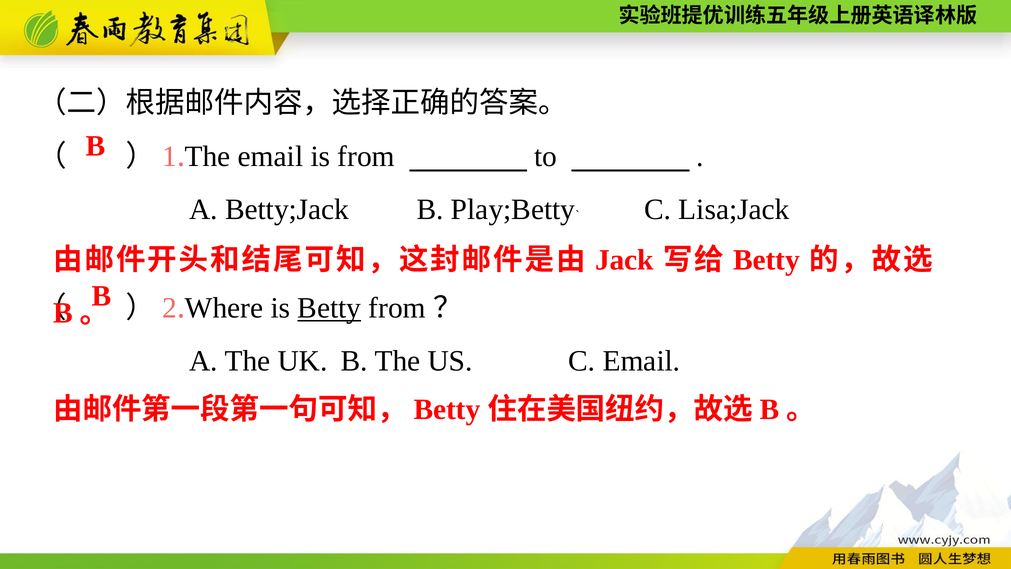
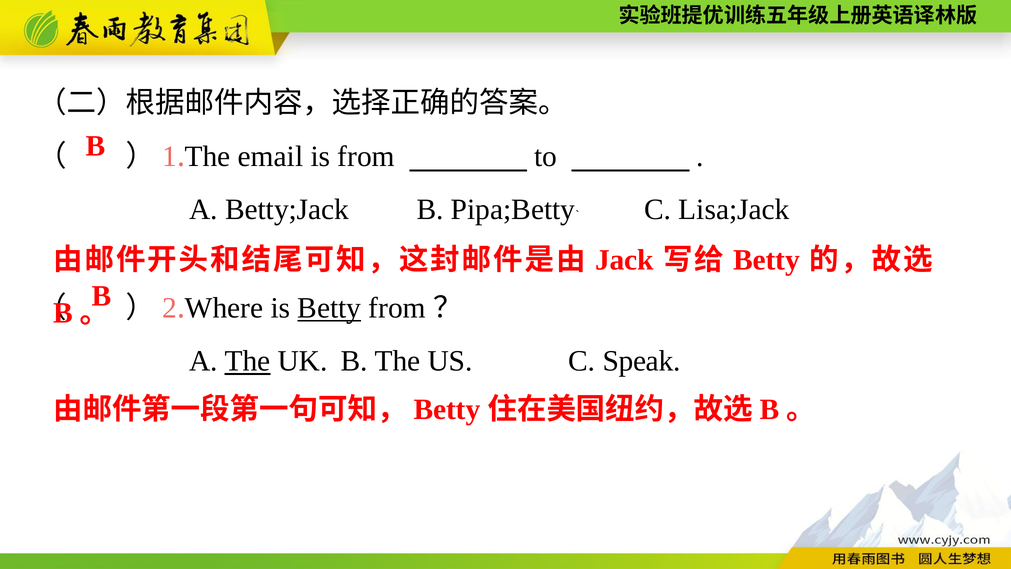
Play;Betty: Play;Betty -> Pipa;Betty (513, 209)
The underline: none -> present (247, 361)
C Email: Email -> Speak (642, 361)
